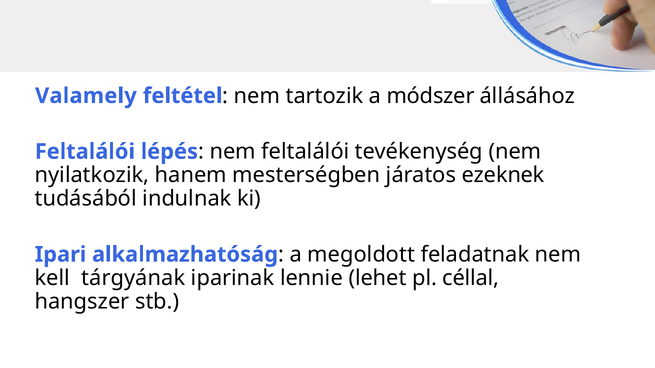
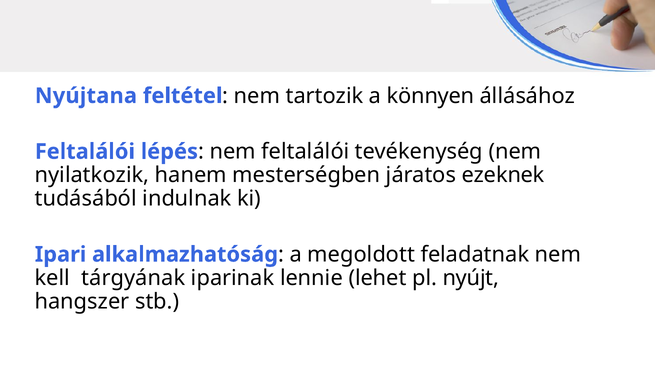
Valamely: Valamely -> Nyújtana (86, 96)
módszer: módszer -> könnyen (431, 96)
céllal: céllal -> nyújt (471, 278)
